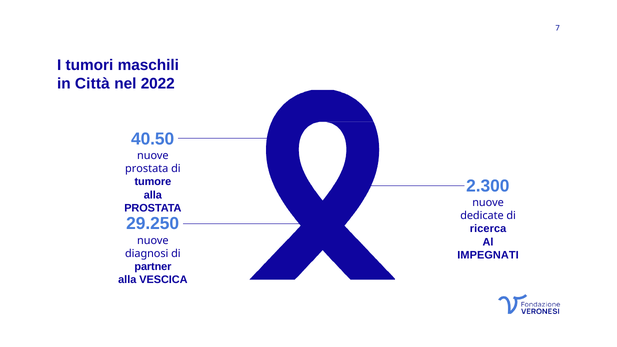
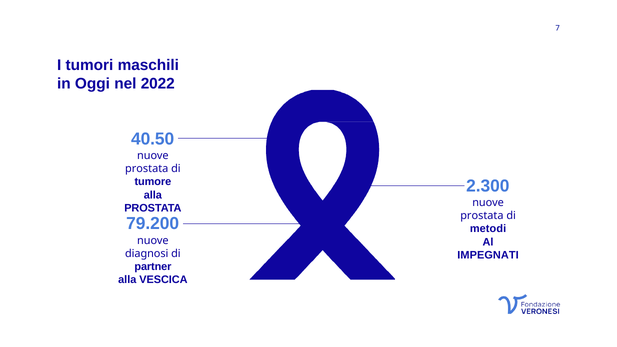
Città: Città -> Oggi (92, 84)
dedicate: dedicate -> prostata (482, 216)
29.250: 29.250 -> 79.200 (153, 224)
ricerca: ricerca -> metodi (488, 229)
